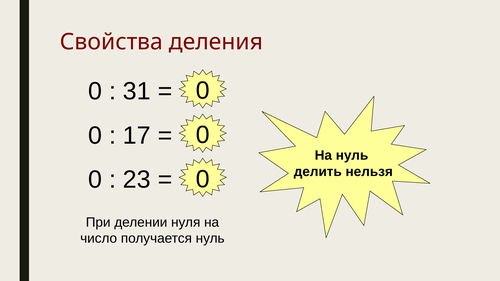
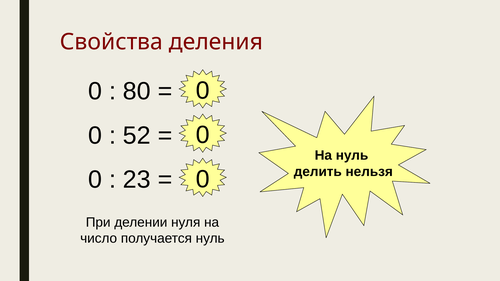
31: 31 -> 80 (137, 91)
17: 17 -> 52 (137, 136)
